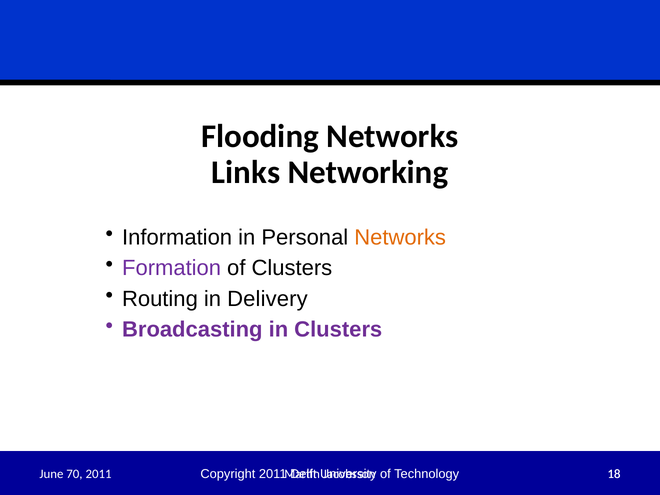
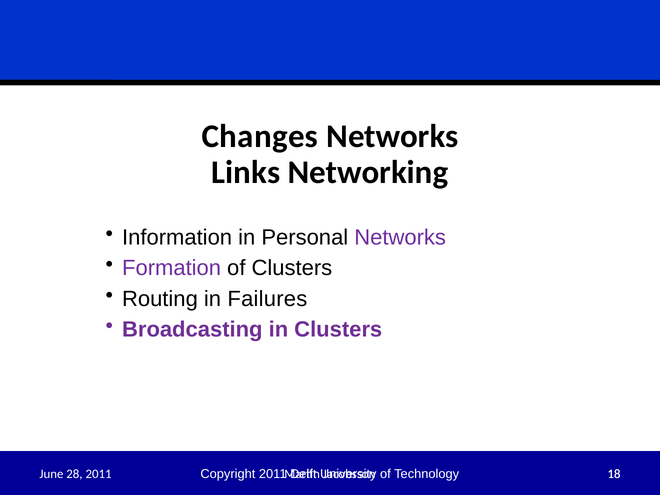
Flooding: Flooding -> Changes (260, 136)
Networks colour: orange -> purple (400, 237)
Delivery: Delivery -> Failures (267, 299)
70: 70 -> 28 (74, 474)
